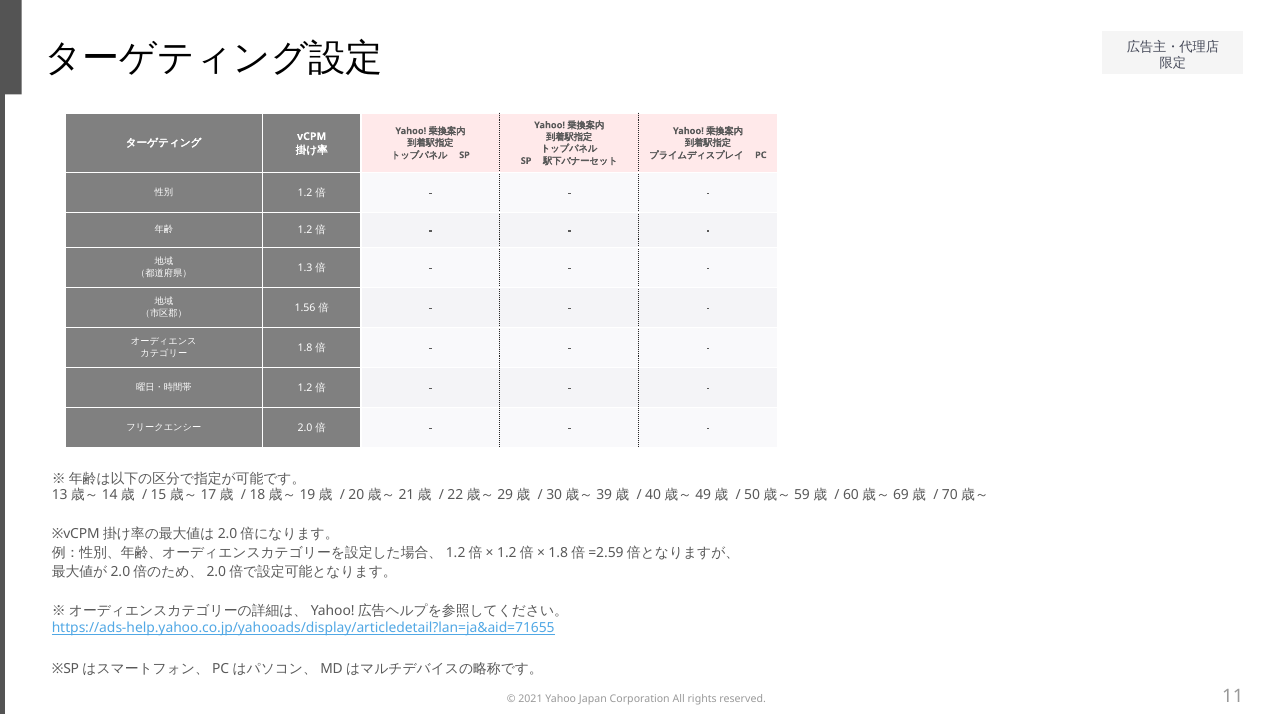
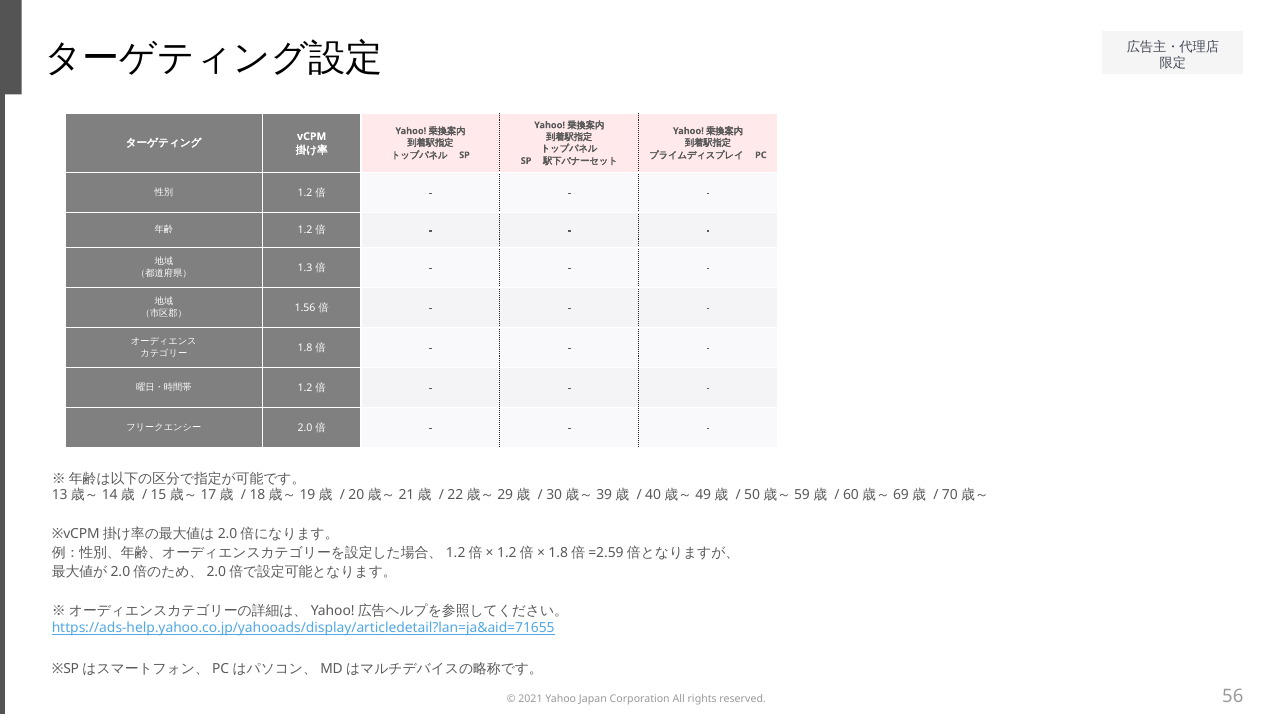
11: 11 -> 56 (1233, 697)
